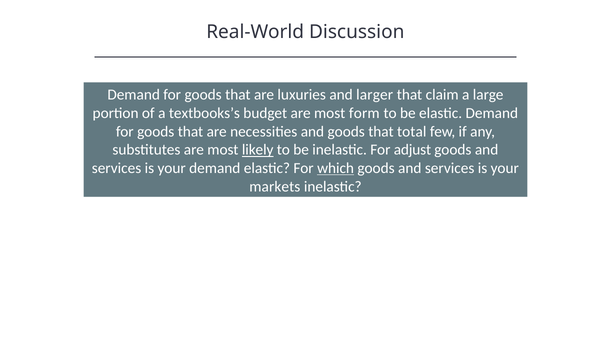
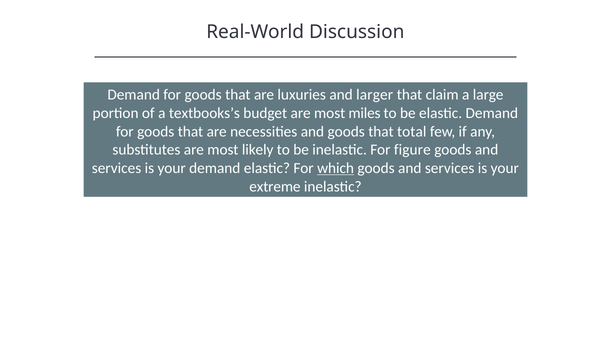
form: form -> miles (364, 113)
likely underline: present -> none (258, 150)
adjust: adjust -> figure (412, 150)
markets: markets -> extreme (275, 186)
